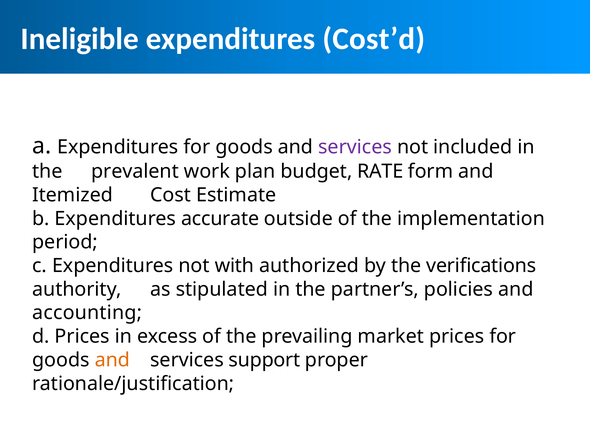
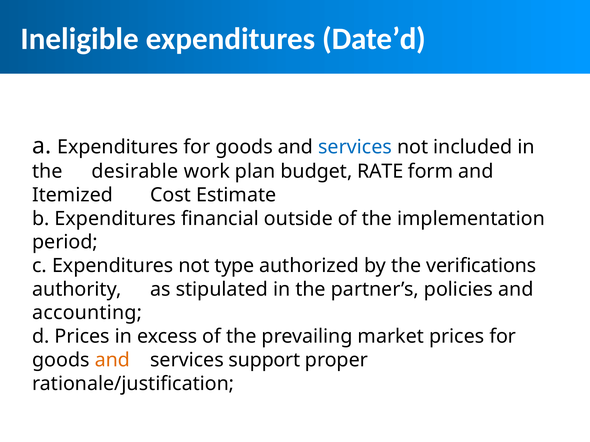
Cost’d: Cost’d -> Date’d (374, 39)
services colour: purple -> blue (355, 147)
prevalent: prevalent -> desirable (135, 172)
accurate: accurate -> financial (220, 219)
with: with -> type (234, 266)
